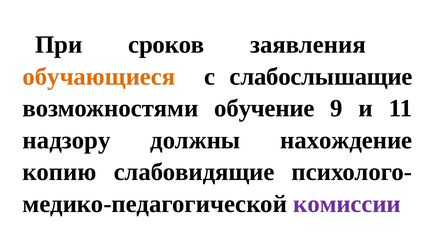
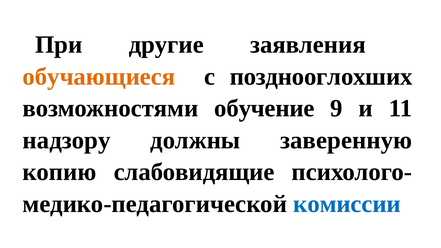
сроков: сроков -> другие (166, 45)
слабослышащие: слабослышащие -> позднооглохших (321, 77)
нахождение: нахождение -> заверенную (346, 140)
комиссии colour: purple -> blue (347, 204)
